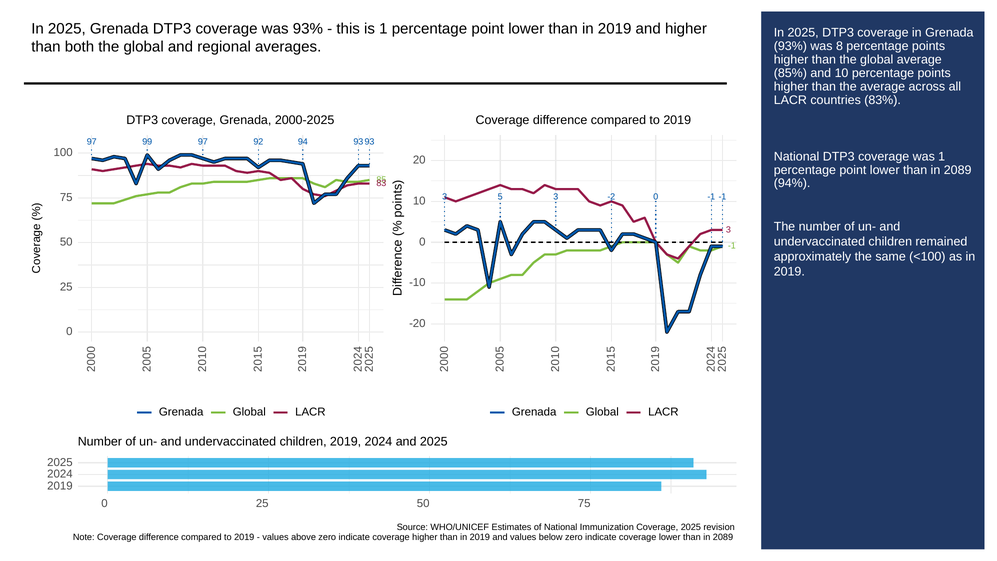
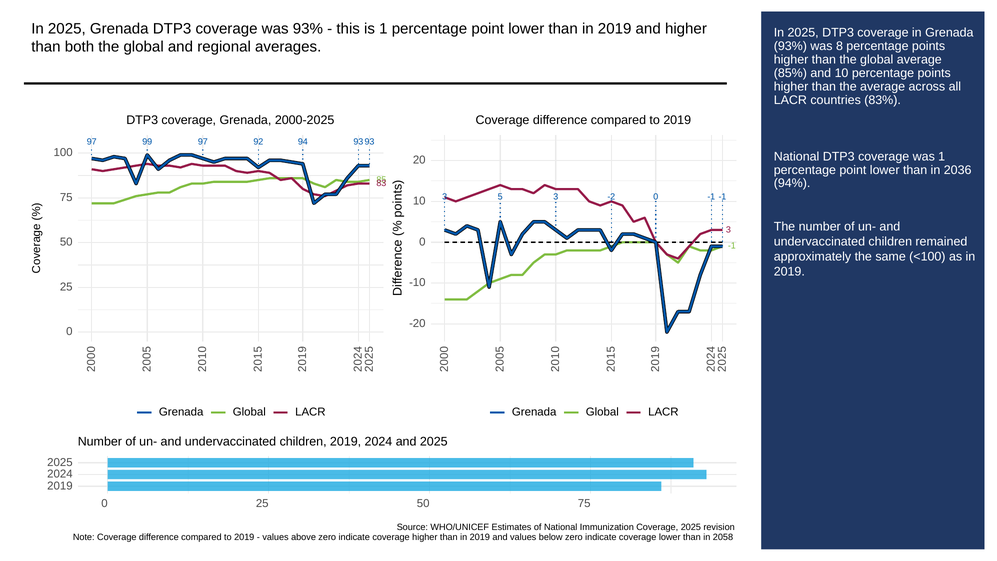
2089: 2089 -> 2036 (958, 170)
2089: 2089 -> 2058 (723, 537)
